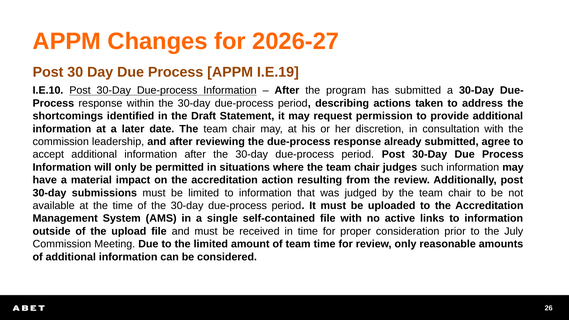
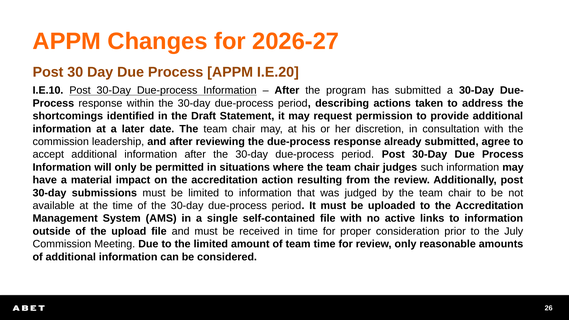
I.E.19: I.E.19 -> I.E.20 (278, 72)
